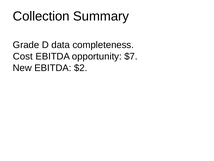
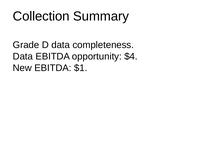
Cost: Cost -> Data (23, 56)
$7: $7 -> $4 (131, 56)
$2: $2 -> $1 (81, 68)
